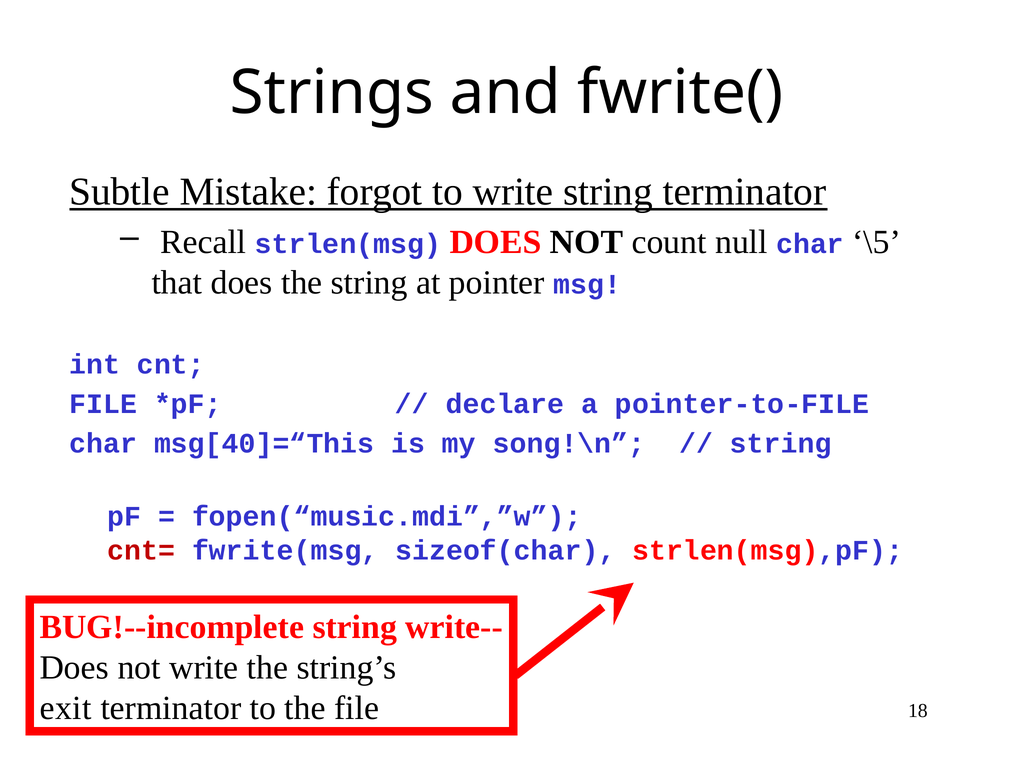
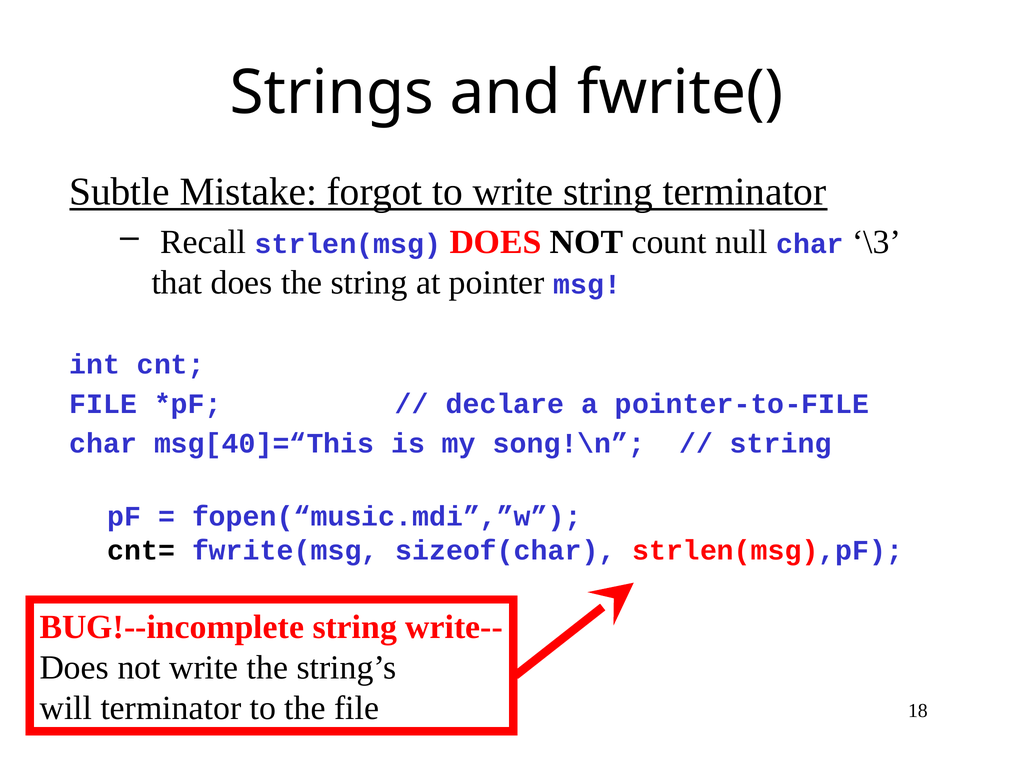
\5: \5 -> \3 (877, 242)
cnt= colour: red -> black (141, 551)
exit: exit -> will (66, 709)
